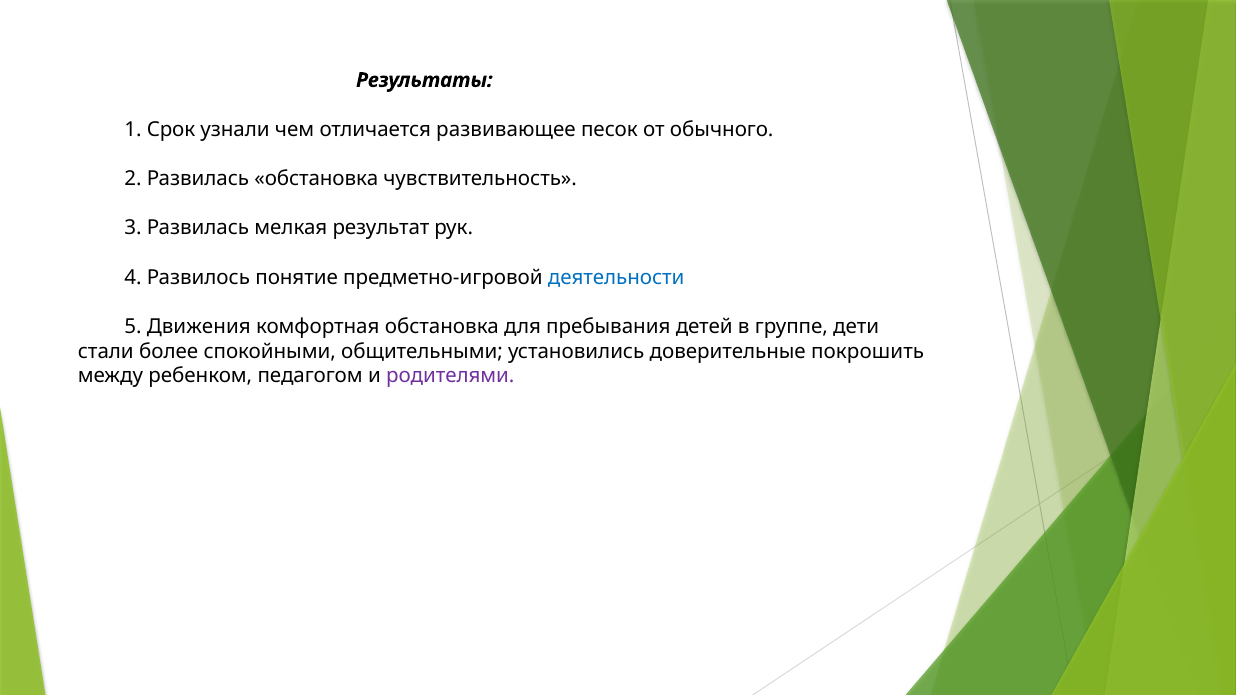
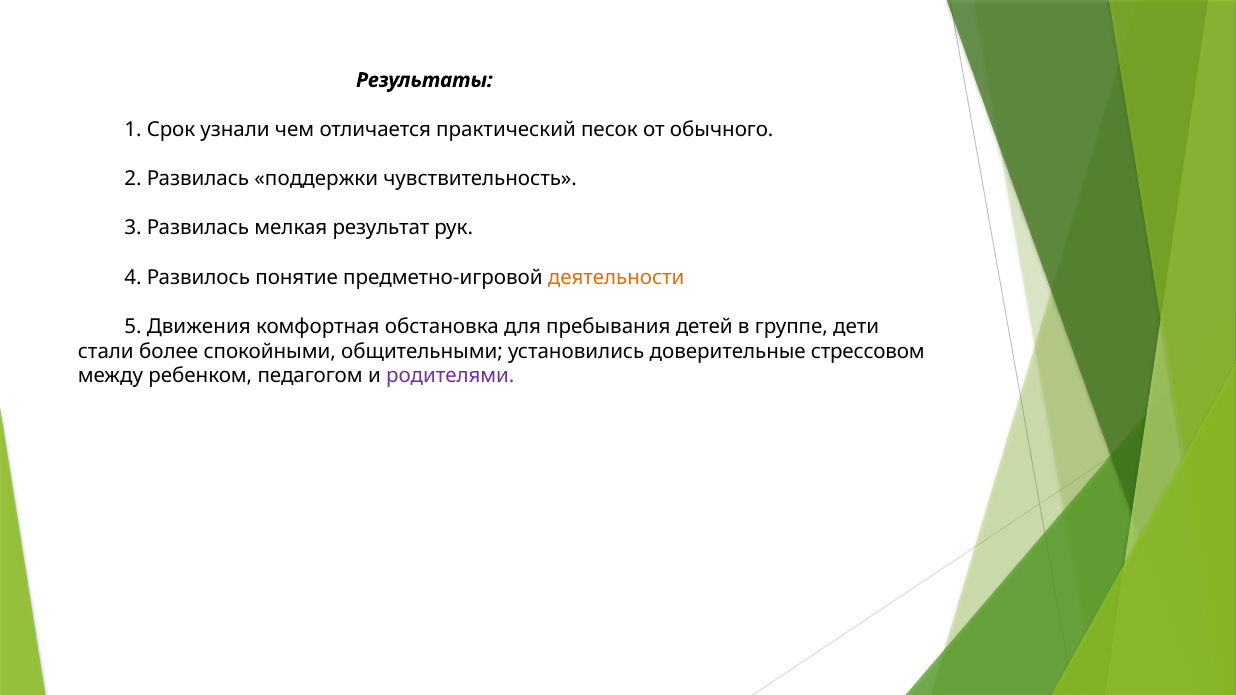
развивающее: развивающее -> практический (506, 130)
Развилась обстановка: обстановка -> поддержки (316, 179)
деятельности colour: blue -> orange (616, 278)
покрошить: покрошить -> стрессовом (868, 352)
